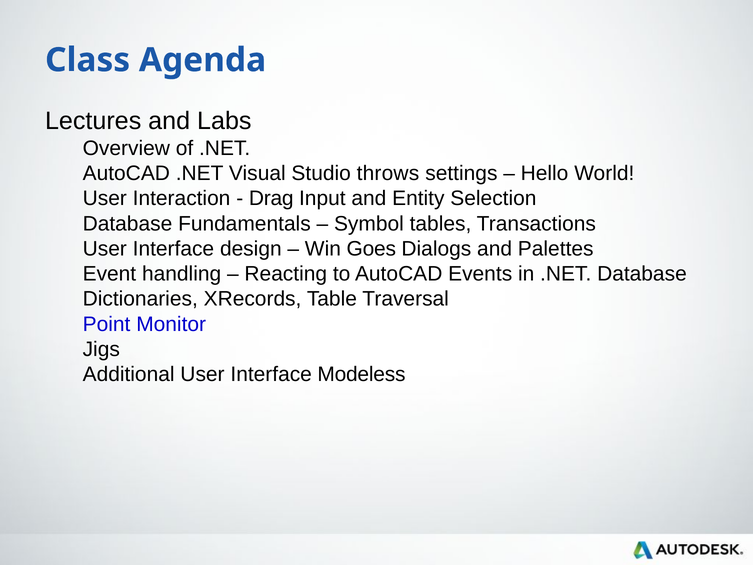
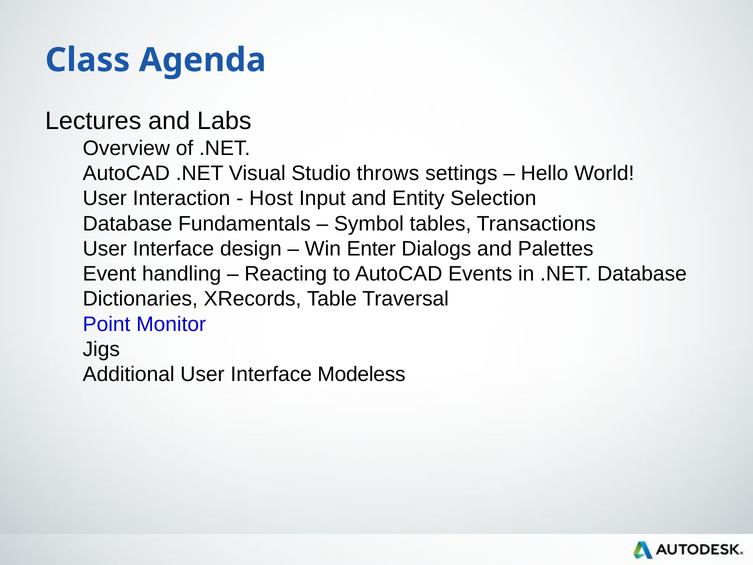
Drag: Drag -> Host (271, 198)
Goes: Goes -> Enter (371, 249)
